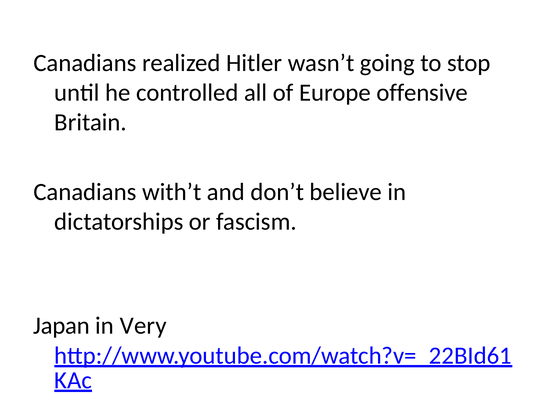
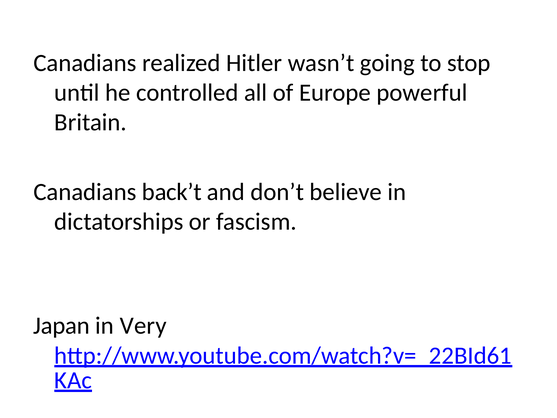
offensive: offensive -> powerful (422, 93)
with’t: with’t -> back’t (172, 192)
